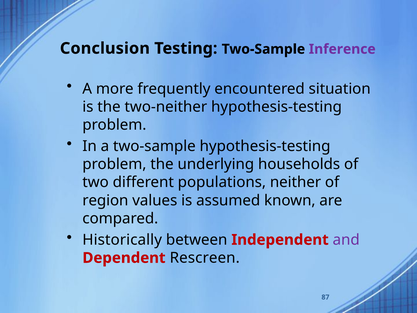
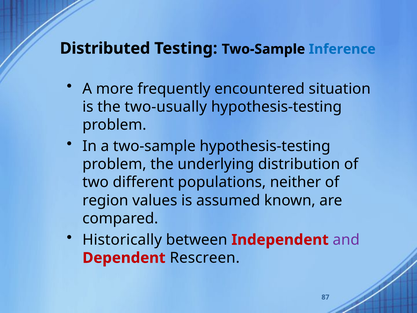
Conclusion: Conclusion -> Distributed (105, 48)
Inference colour: purple -> blue (342, 49)
two-neither: two-neither -> two-usually (166, 107)
households: households -> distribution (299, 164)
